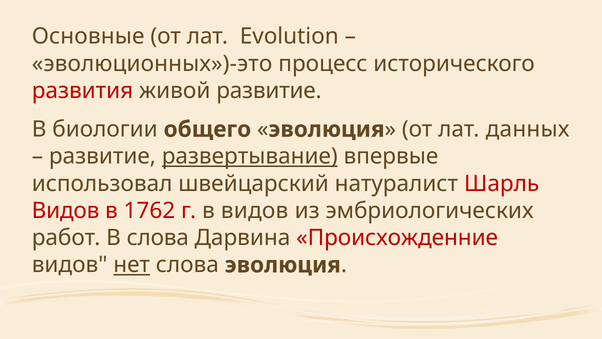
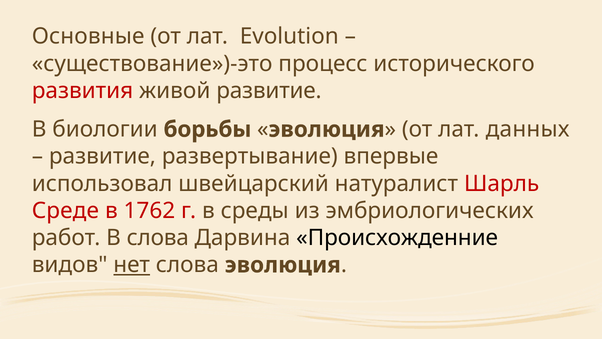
эволюционных»)-это: эволюционных»)-это -> существование»)-это (152, 63)
общего: общего -> борьбы (208, 129)
развертывание underline: present -> none (250, 156)
Видов: Видов -> Среде (65, 211)
в видов: видов -> среды (255, 211)
Происхожденние colour: red -> black (397, 238)
